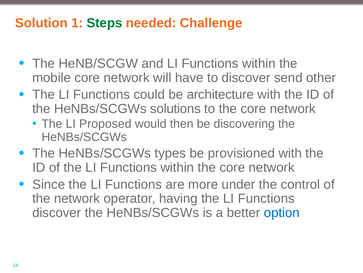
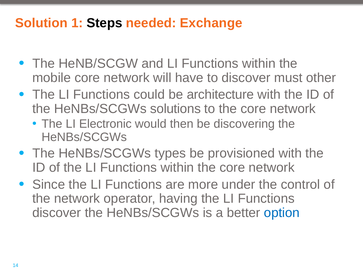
Steps colour: green -> black (104, 23)
Challenge: Challenge -> Exchange (211, 23)
send: send -> must (288, 77)
Proposed: Proposed -> Electronic (105, 124)
